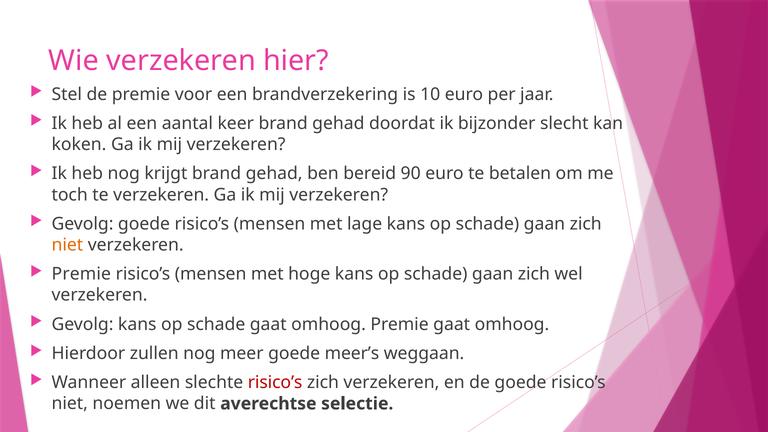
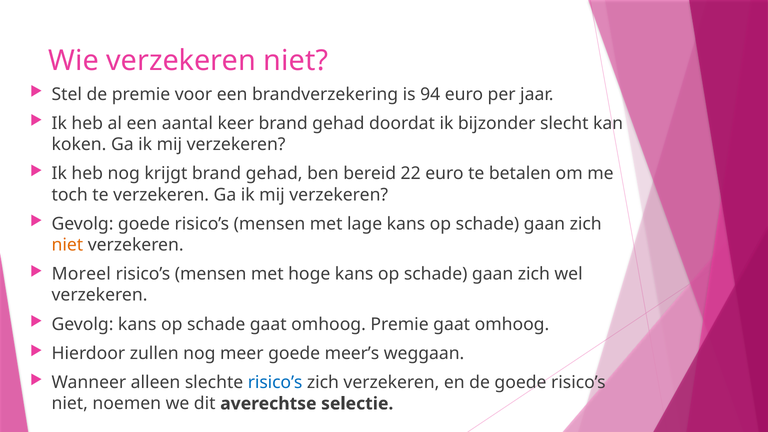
verzekeren hier: hier -> niet (296, 61)
10: 10 -> 94 (430, 94)
90: 90 -> 22 (411, 174)
Premie: Premie -> Moreel (81, 274)
risico’s colour: red -> blue (275, 383)
